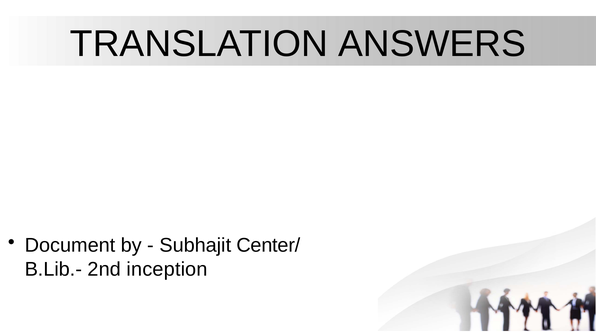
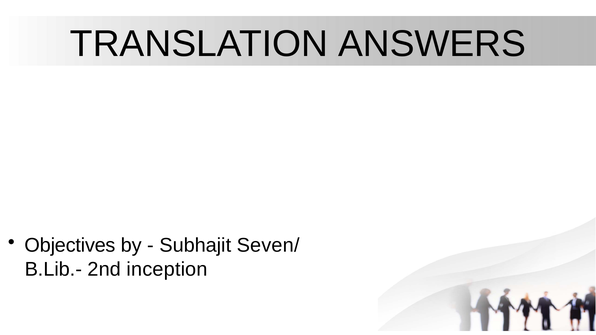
Document: Document -> Objectives (70, 246)
Center/: Center/ -> Seven/ (268, 246)
